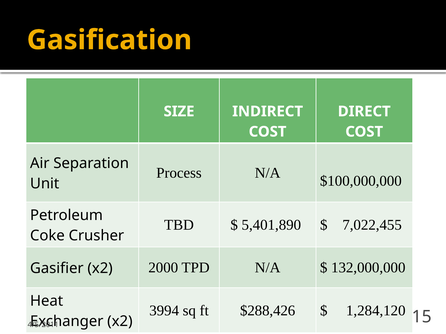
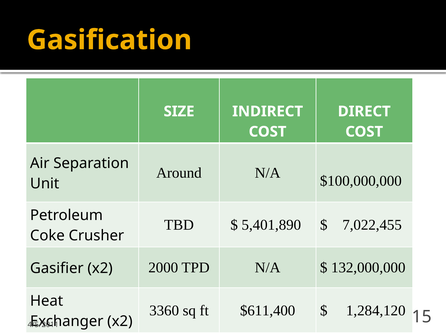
Process: Process -> Around (179, 173)
3994: 3994 -> 3360 (164, 311)
$288,426: $288,426 -> $611,400 (268, 311)
